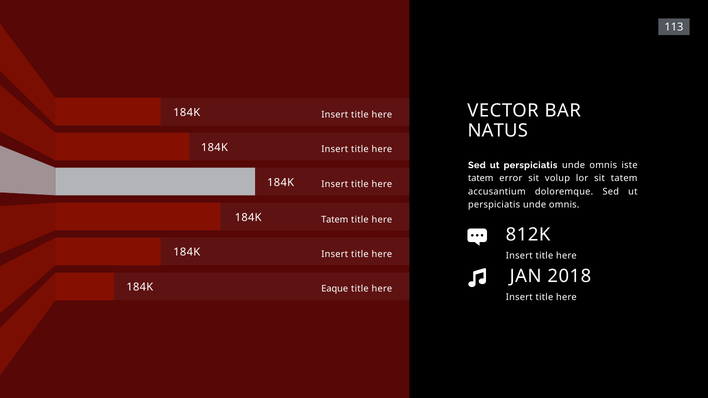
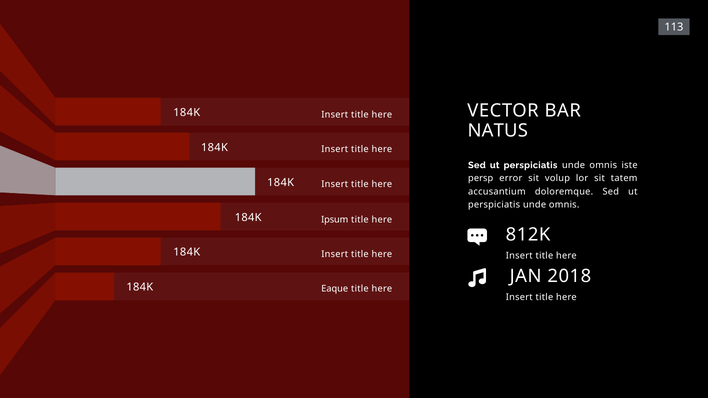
tatem: tatem -> persp (481, 179)
Tatem: Tatem -> Ipsum (335, 220)
